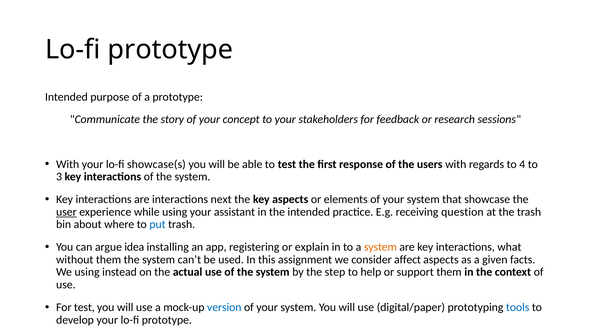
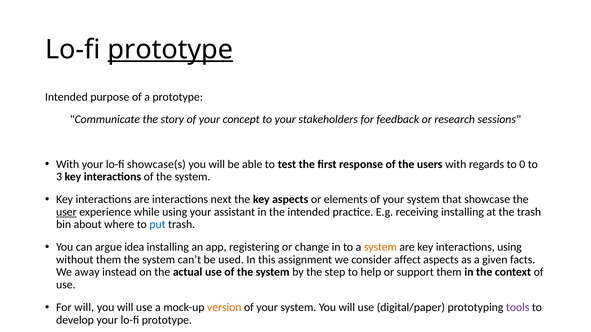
prototype underline: none -> present (170, 50)
4: 4 -> 0 (522, 164)
receiving question: question -> installing (462, 212)
explain: explain -> change (312, 247)
interactions what: what -> using (509, 247)
We using: using -> away (87, 272)
For test: test -> will (84, 308)
version colour: blue -> orange (224, 308)
tools colour: blue -> purple (518, 308)
